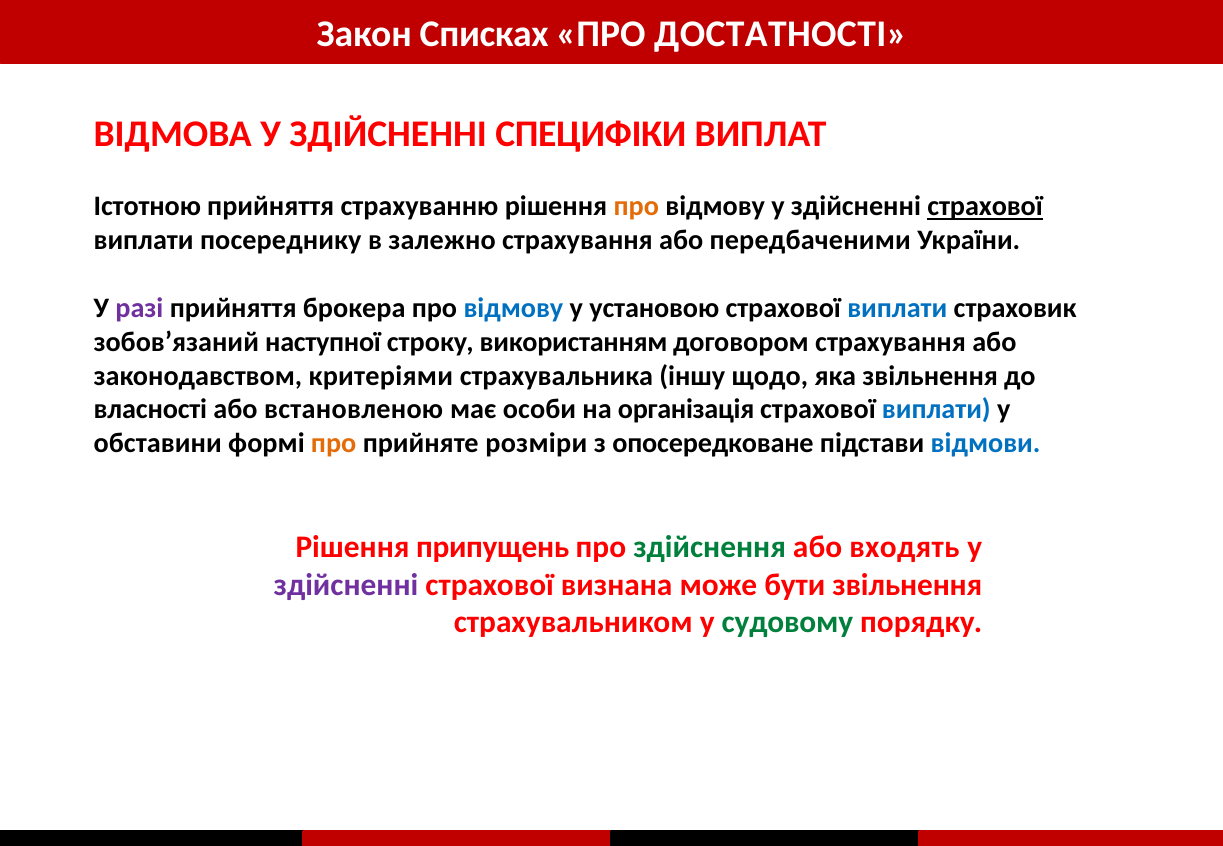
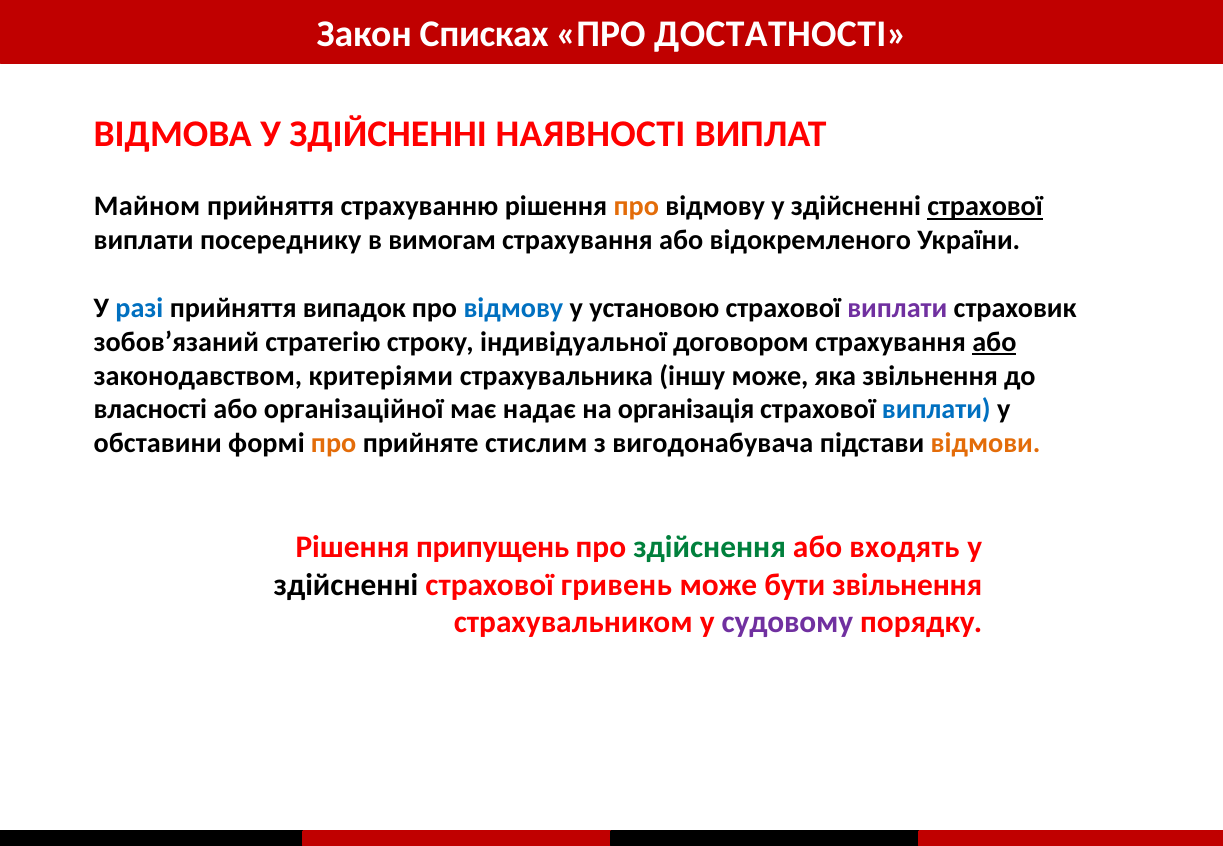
СПЕЦИФІКИ: СПЕЦИФІКИ -> НАЯВНОСТІ (591, 134)
Істотною: Істотною -> Майном (147, 207)
залежно: залежно -> вимогам (442, 241)
передбаченими: передбаченими -> відокремленого (810, 241)
разі colour: purple -> blue (139, 308)
брокера: брокера -> випадок (354, 308)
виплати colour: blue -> purple (897, 308)
наступної: наступної -> стратегію (323, 342)
використанням: використанням -> індивідуальної (573, 342)
або underline: none -> present (994, 342)
іншу щодо: щодо -> може (770, 376)
встановленою: встановленою -> організаційної (354, 410)
особи: особи -> надає (539, 410)
розміри: розміри -> стислим (536, 444)
опосередковане: опосередковане -> вигодонабувача (713, 444)
відмови colour: blue -> orange (986, 444)
здійсненні colour: purple -> black (346, 585)
визнана: визнана -> гривень (617, 585)
судовому colour: green -> purple (787, 623)
